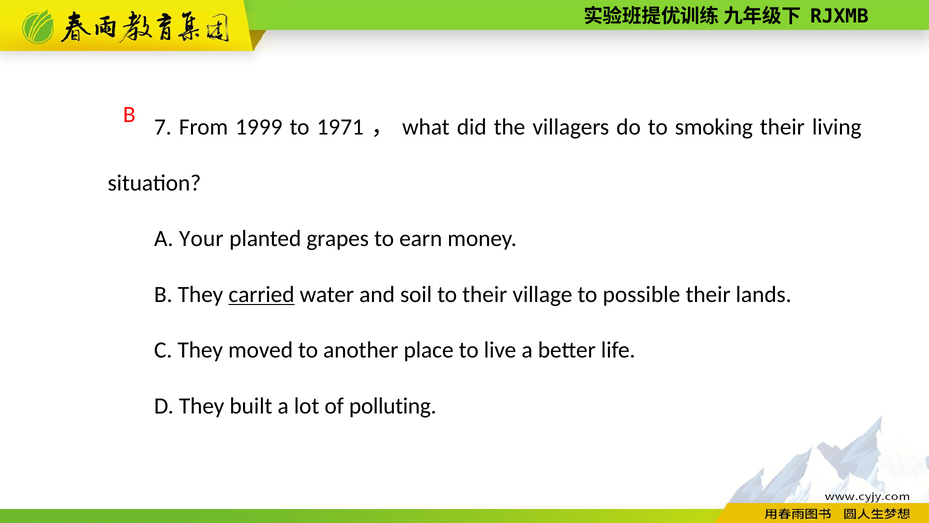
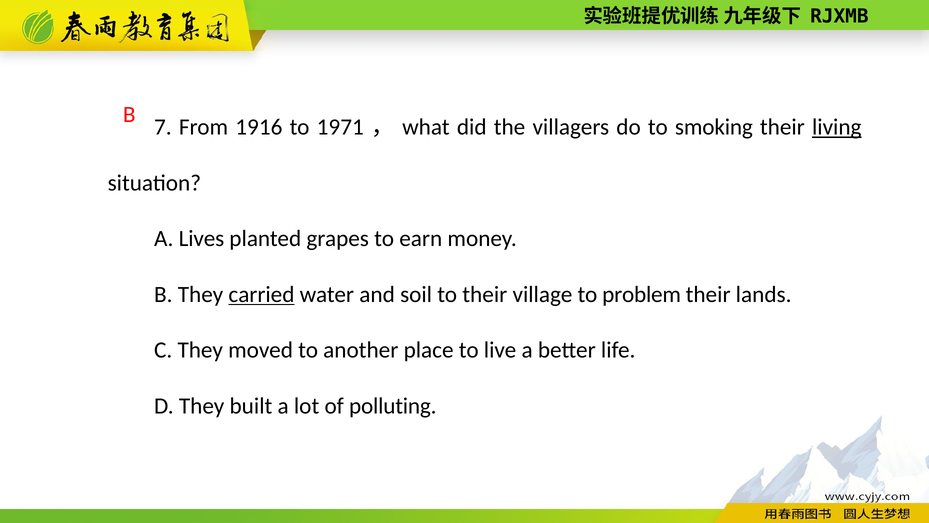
1999: 1999 -> 1916 (259, 127)
living underline: none -> present (837, 127)
Your: Your -> Lives (201, 238)
possible: possible -> problem (642, 294)
